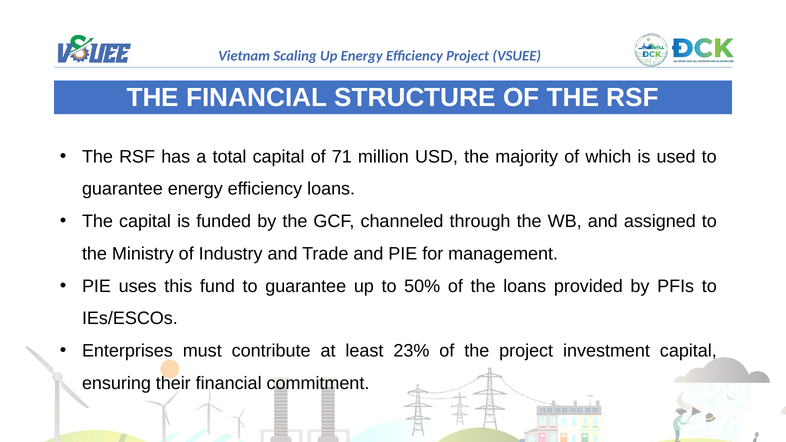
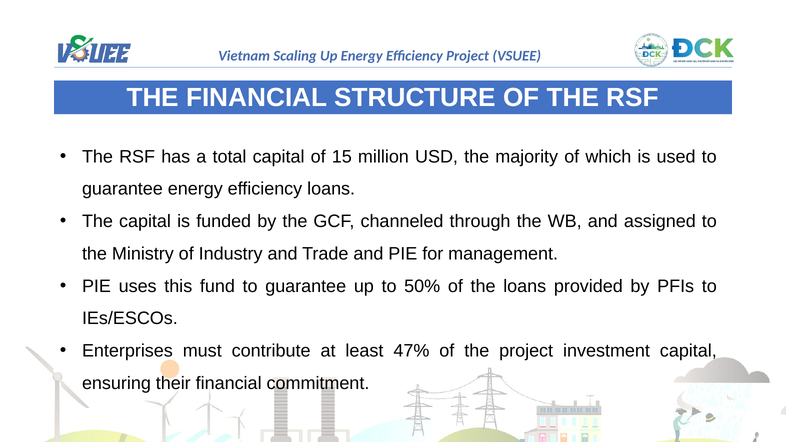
71: 71 -> 15 (342, 157)
23%: 23% -> 47% (411, 351)
